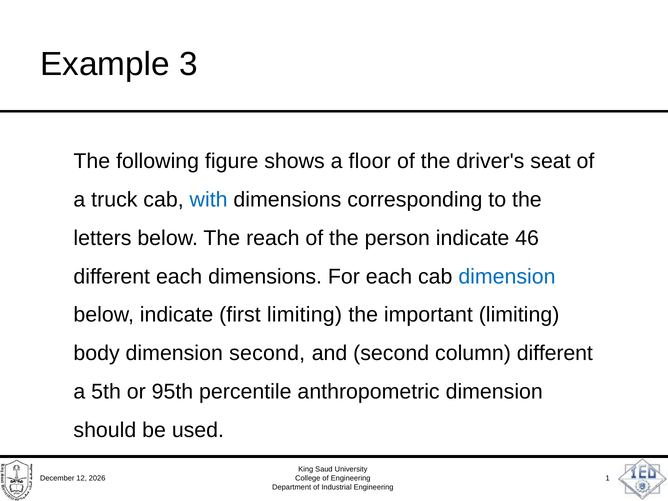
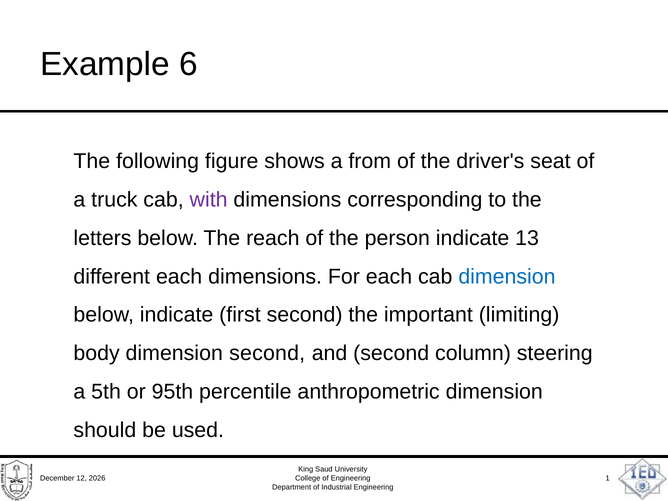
3: 3 -> 6 (188, 64)
floor: floor -> from (370, 161)
with colour: blue -> purple (209, 200)
46: 46 -> 13 (527, 238)
first limiting: limiting -> second (305, 315)
column different: different -> steering (555, 353)
